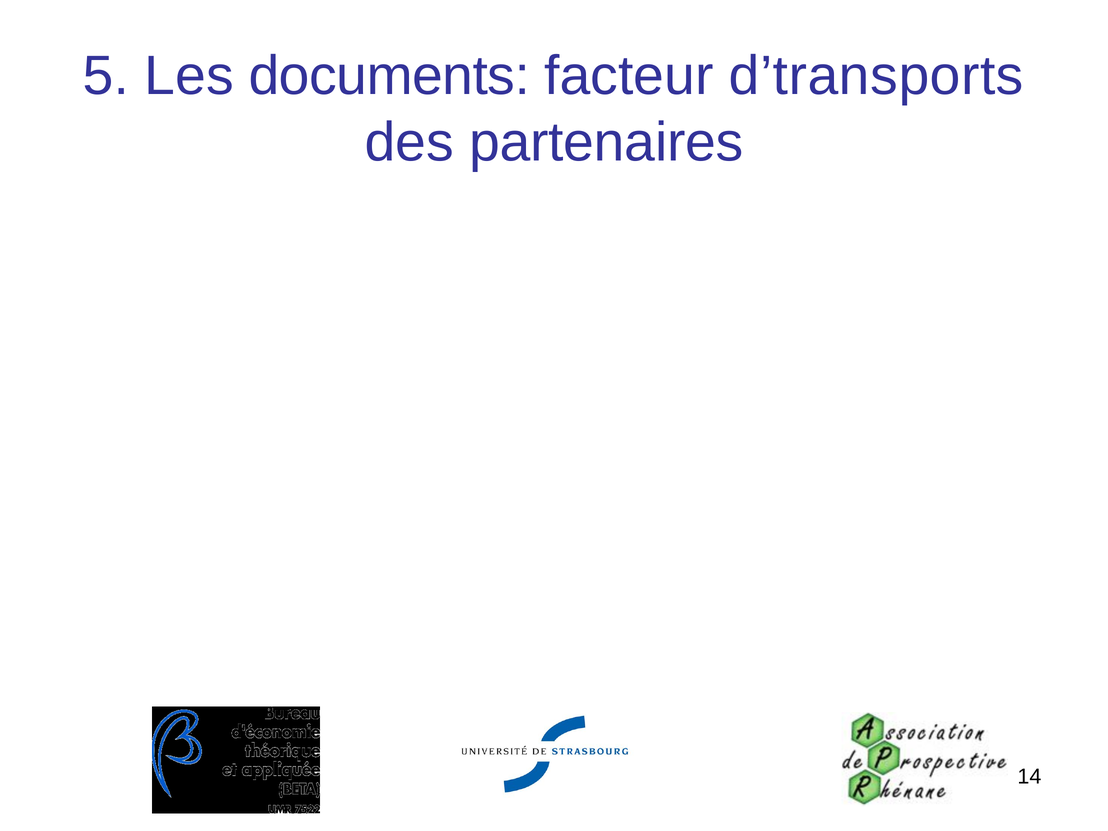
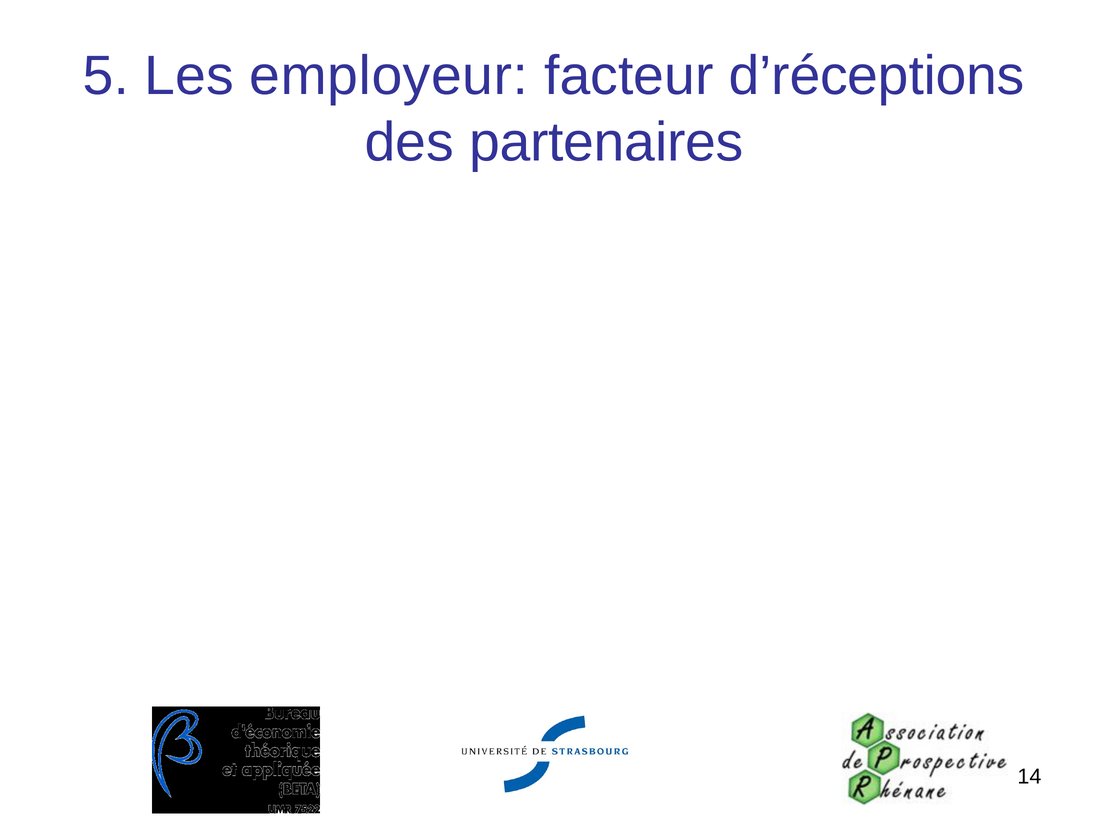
documents: documents -> employeur (389, 76)
d’transports: d’transports -> d’réceptions (877, 76)
